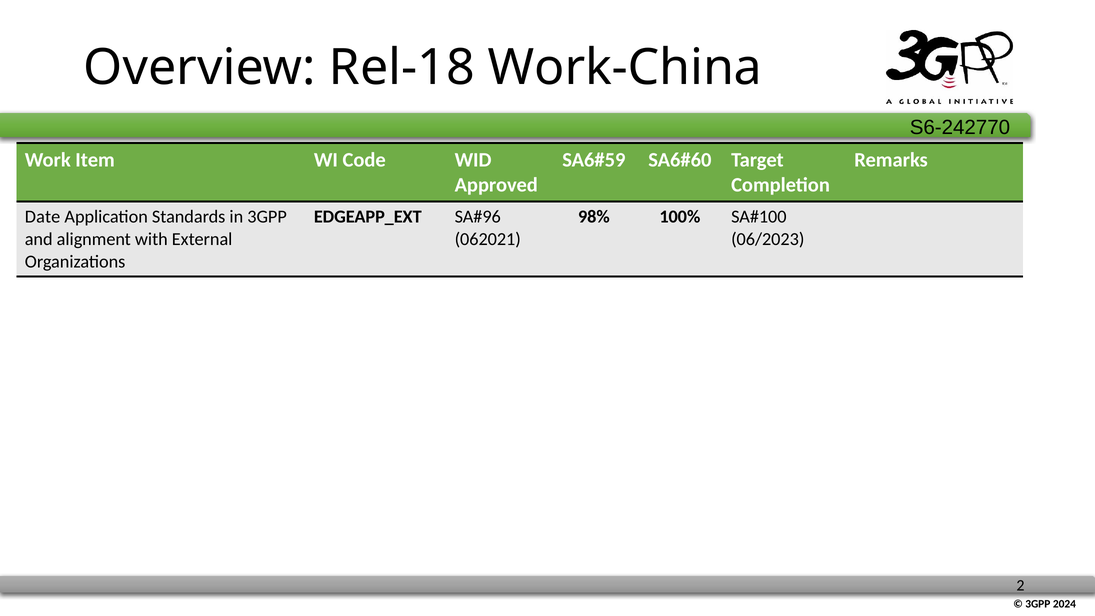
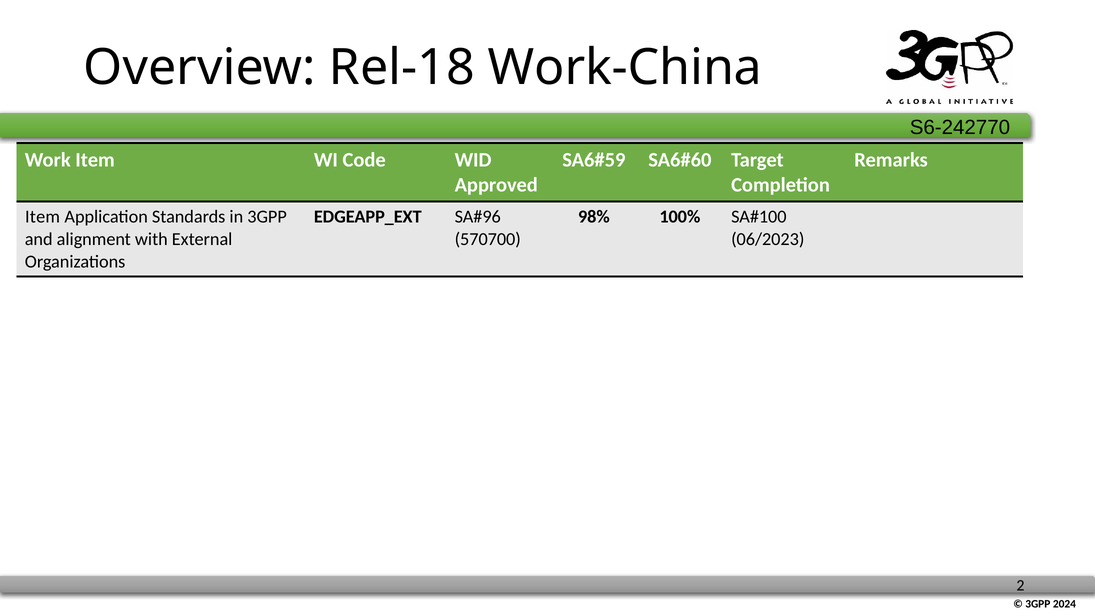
Date: Date -> Item (43, 217)
062021: 062021 -> 570700 (488, 239)
